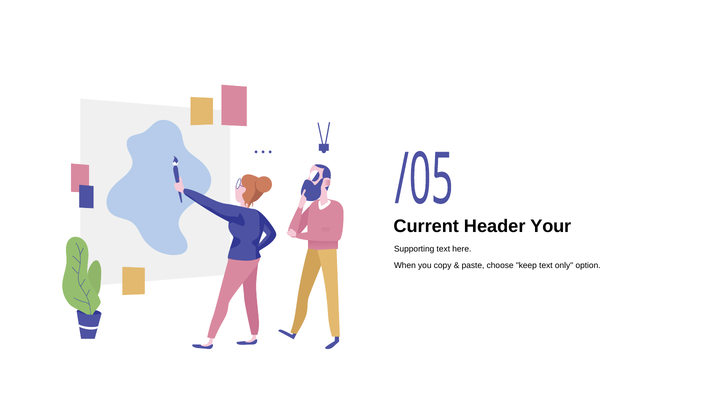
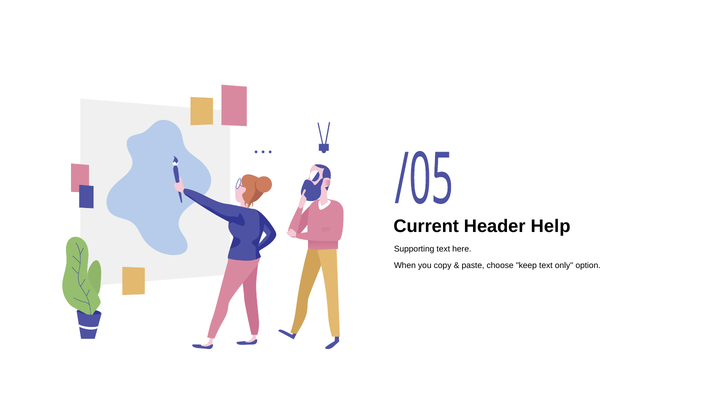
Your: Your -> Help (551, 226)
